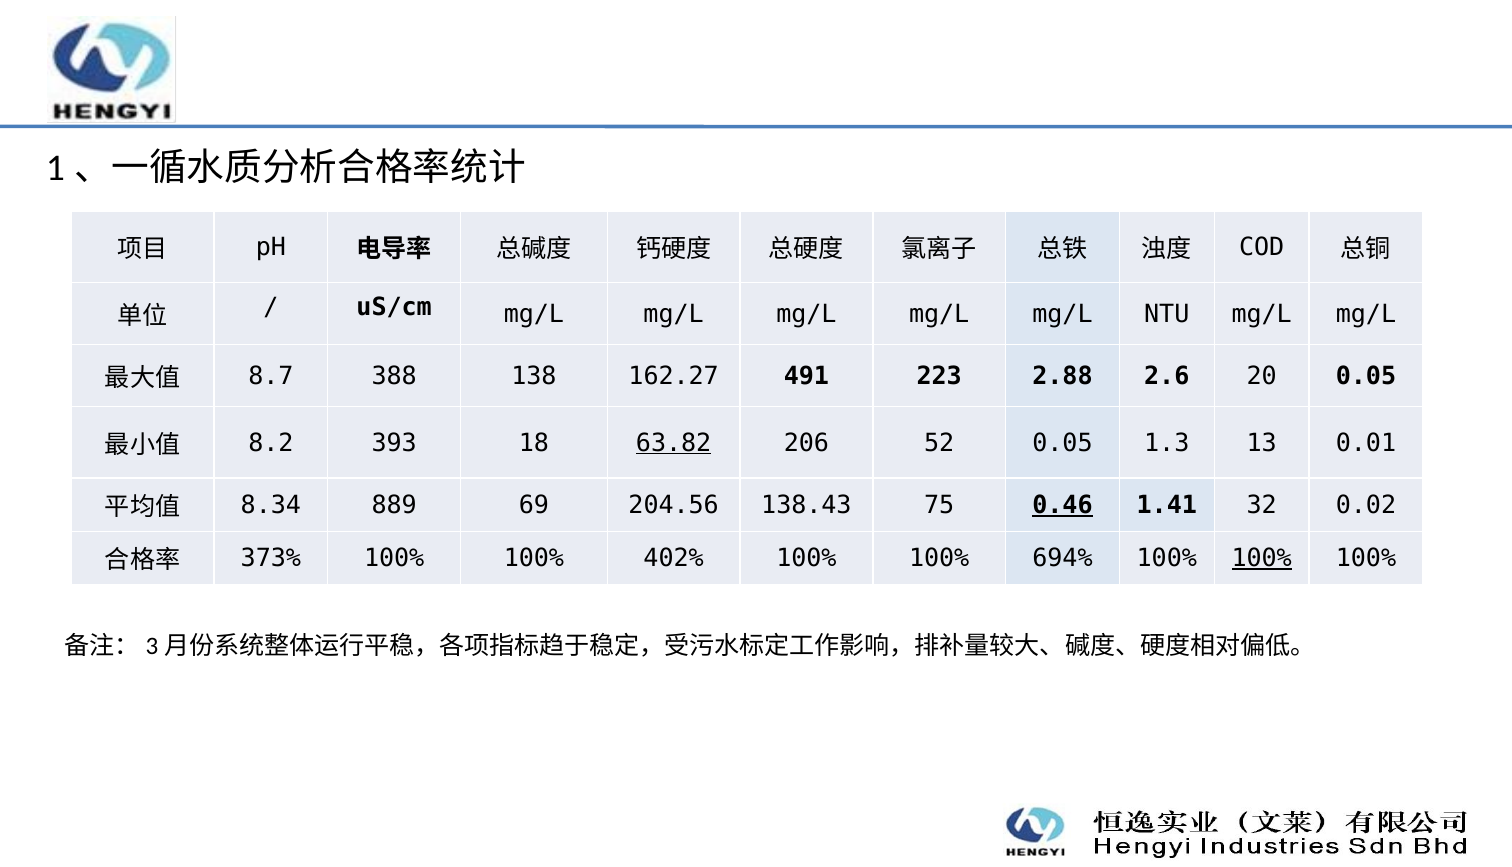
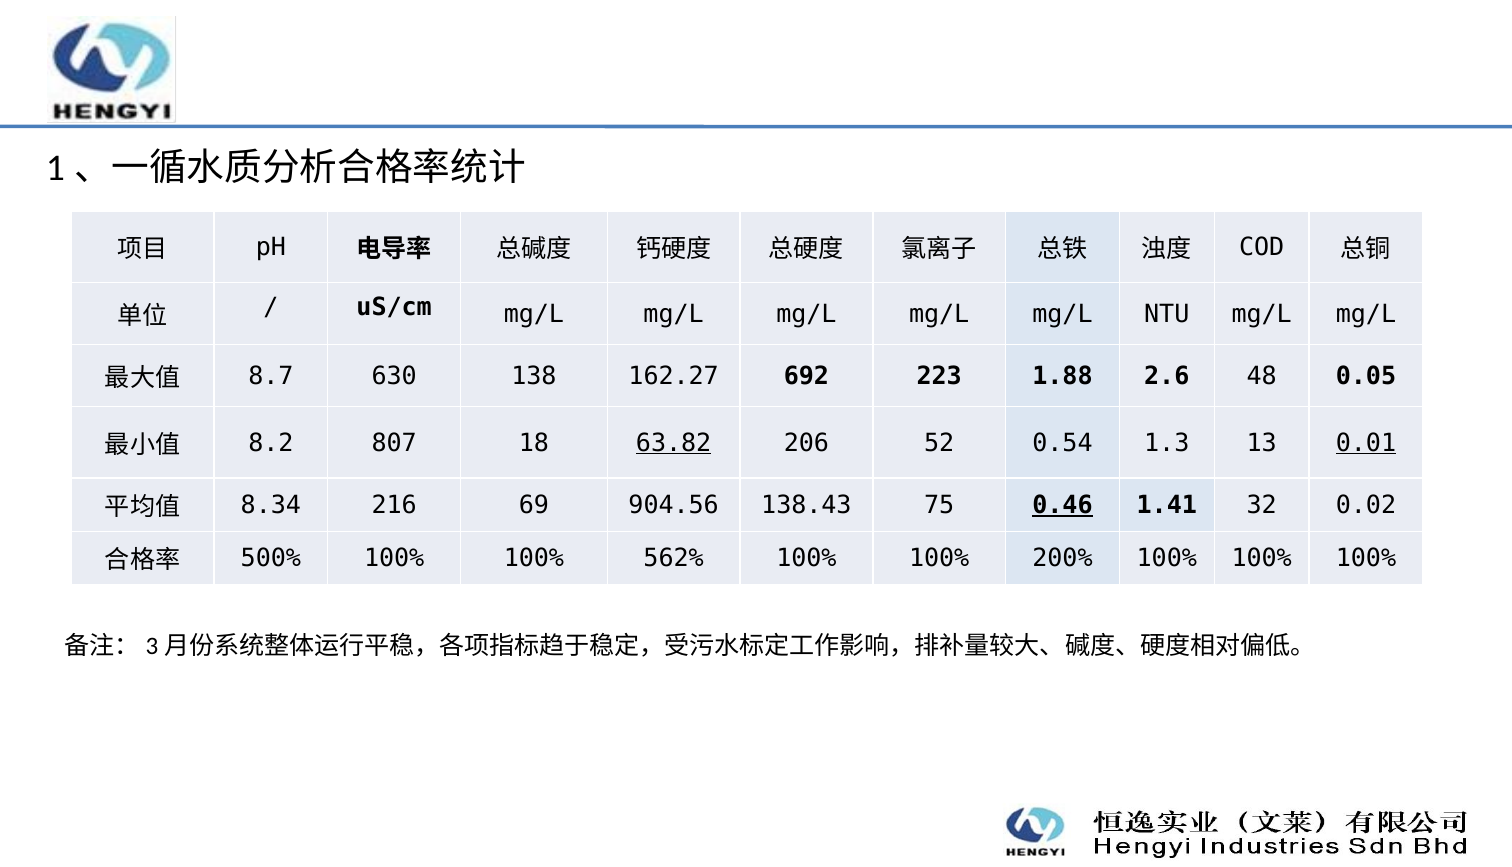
388: 388 -> 630 (394, 376)
491: 491 -> 692 (806, 376)
2.88: 2.88 -> 1.88 (1062, 376)
20: 20 -> 48 (1262, 376)
393: 393 -> 807 (394, 443)
52 0.05: 0.05 -> 0.54 (1062, 443)
0.01 underline: none -> present (1366, 443)
889: 889 -> 216 (394, 505)
204.56: 204.56 -> 904.56 (674, 505)
373%: 373% -> 500% (271, 559)
402%: 402% -> 562% (674, 559)
694%: 694% -> 200% (1062, 559)
100% underline: present -> none (1262, 559)
